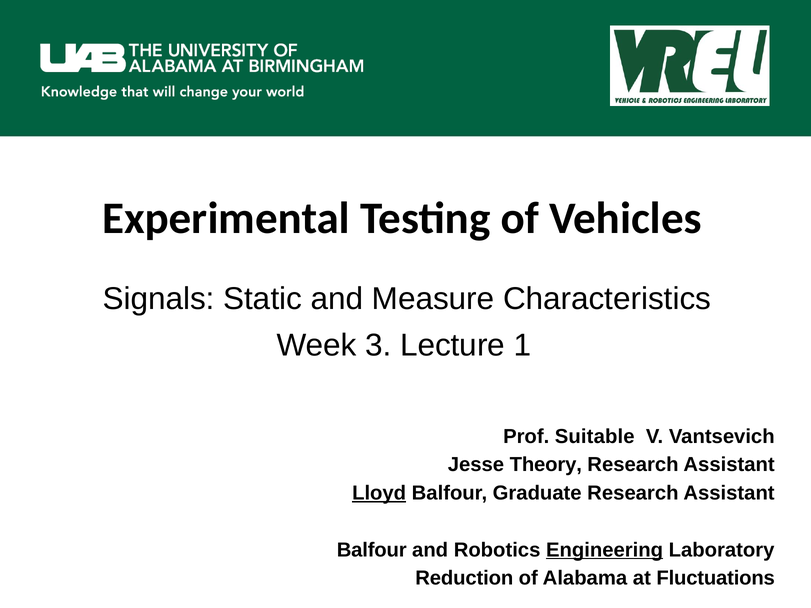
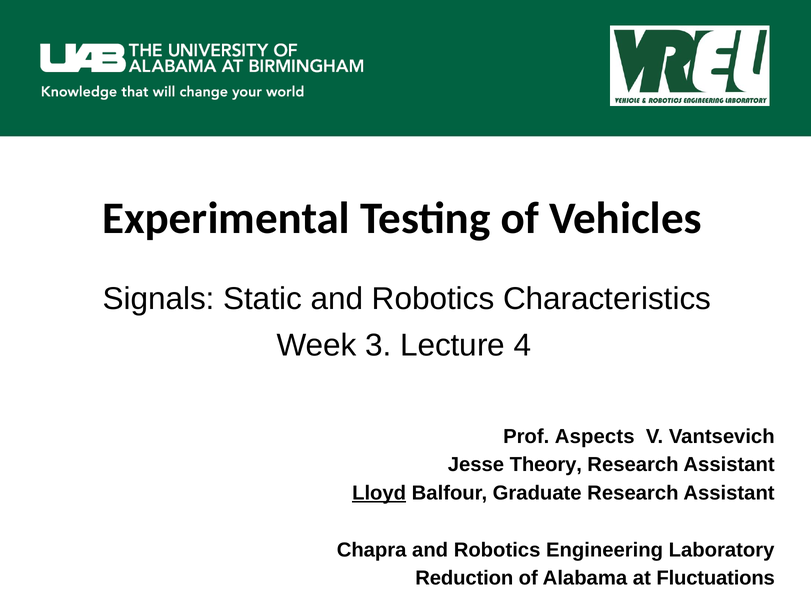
Static and Measure: Measure -> Robotics (433, 299)
1: 1 -> 4 (523, 346)
Suitable: Suitable -> Aspects (595, 437)
Balfour: Balfour -> Chapra (372, 550)
Engineering underline: present -> none (605, 550)
